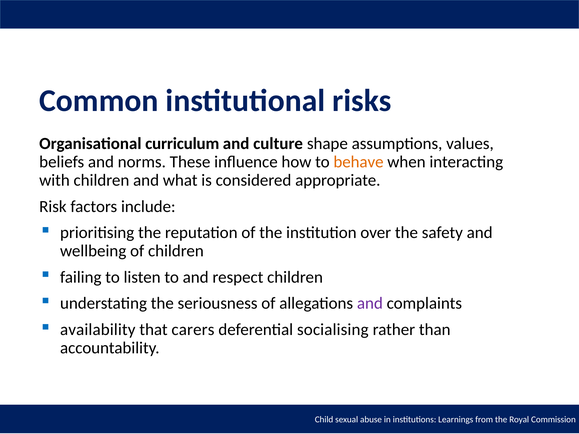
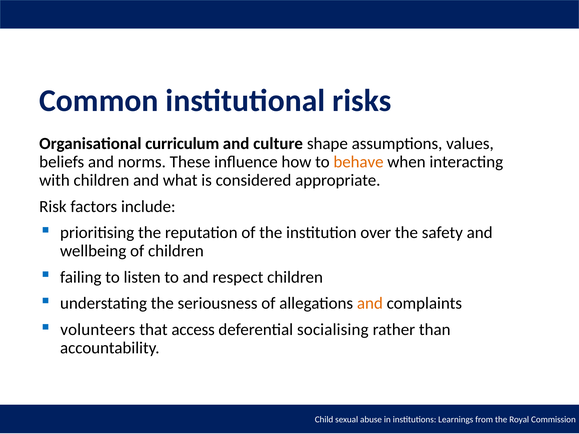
and colour: purple -> orange (370, 304)
availability: availability -> volunteers (98, 330)
carers: carers -> access (193, 330)
